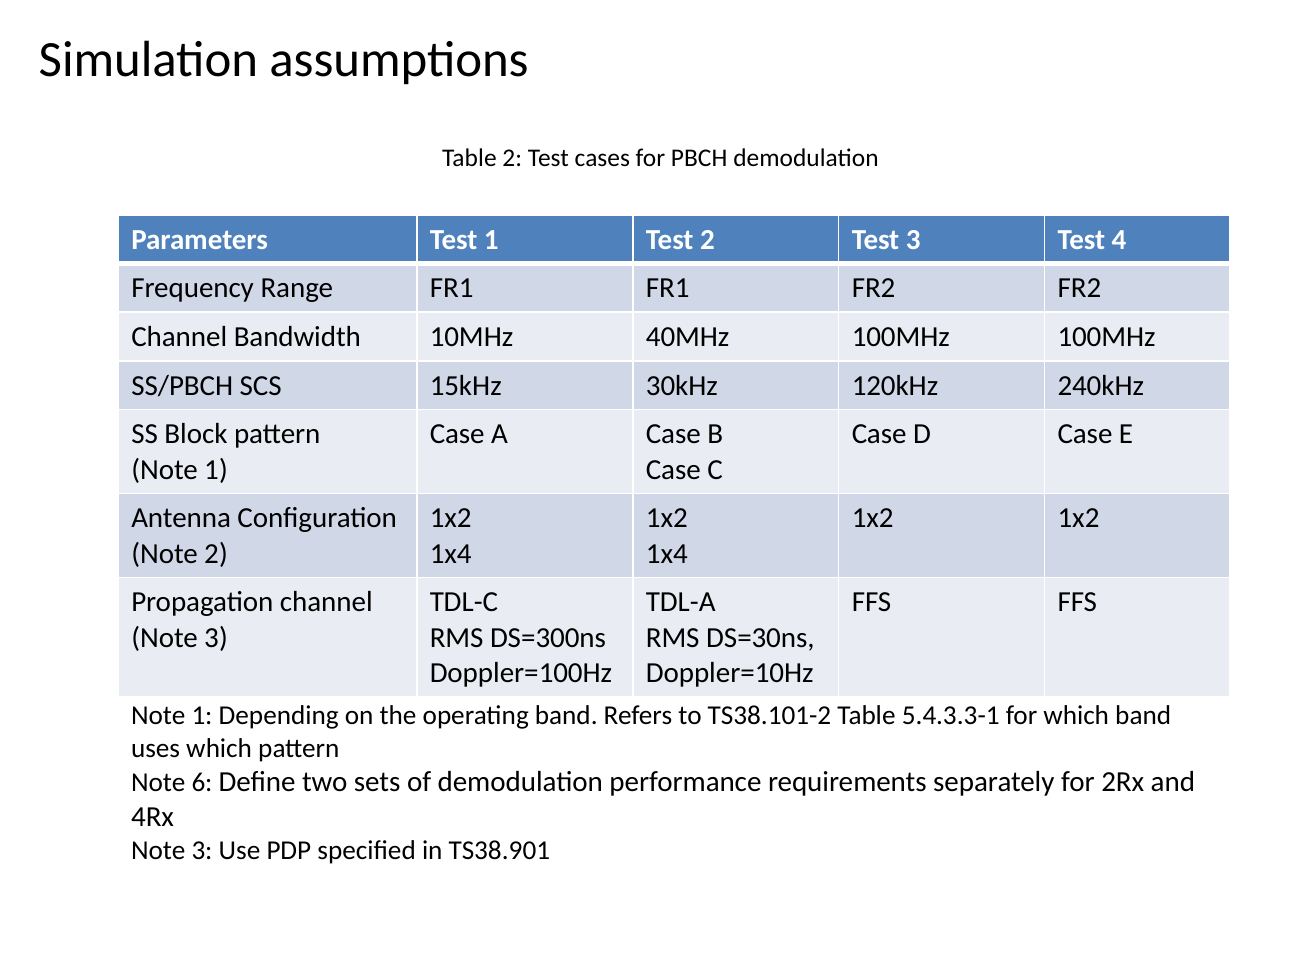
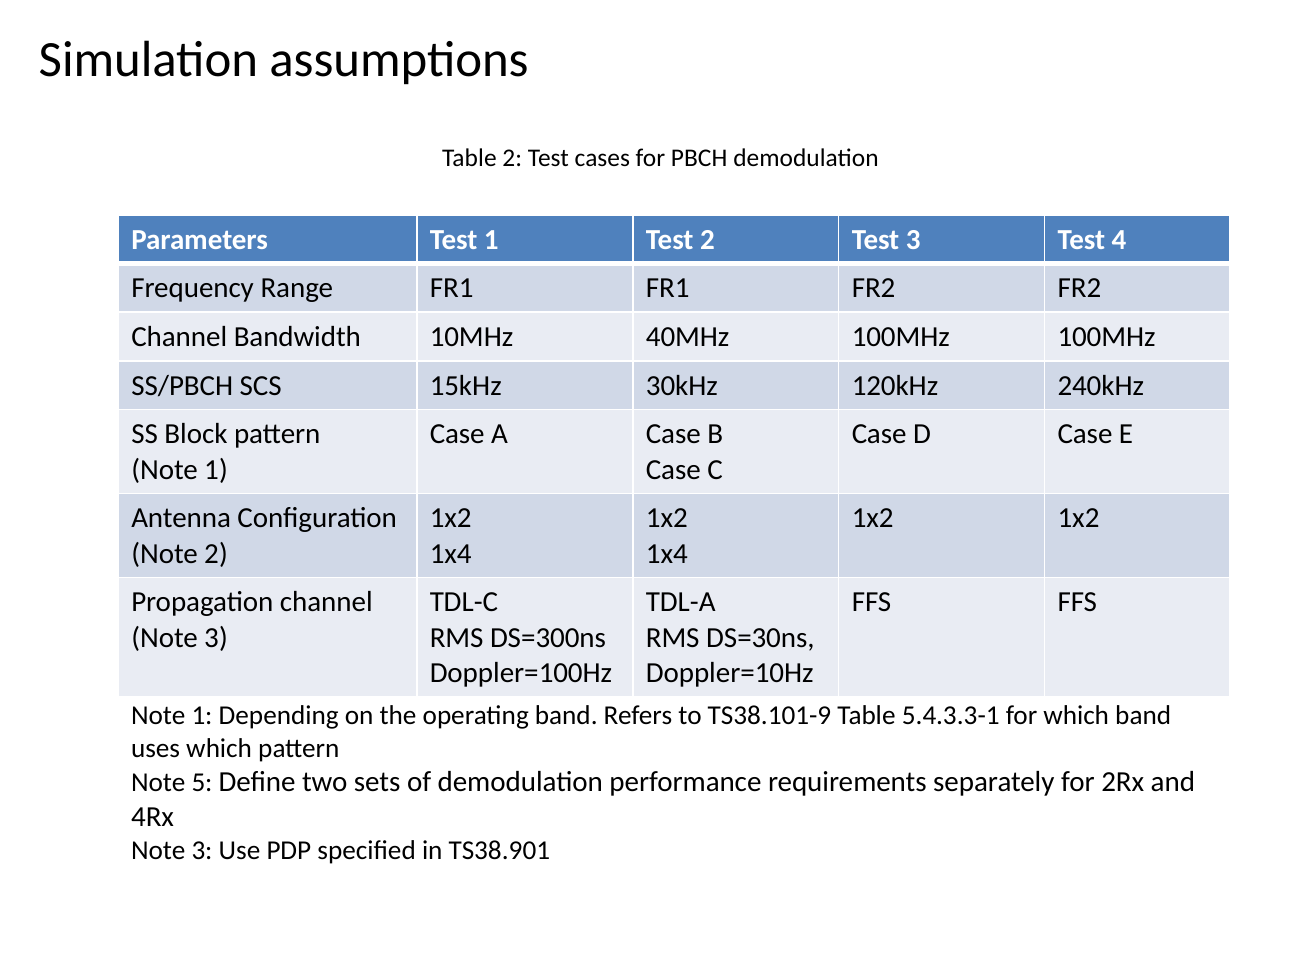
TS38.101-2: TS38.101-2 -> TS38.101-9 (769, 716)
6: 6 -> 5 (202, 783)
